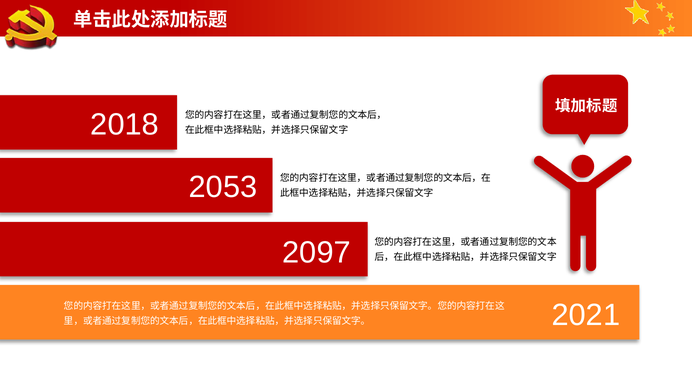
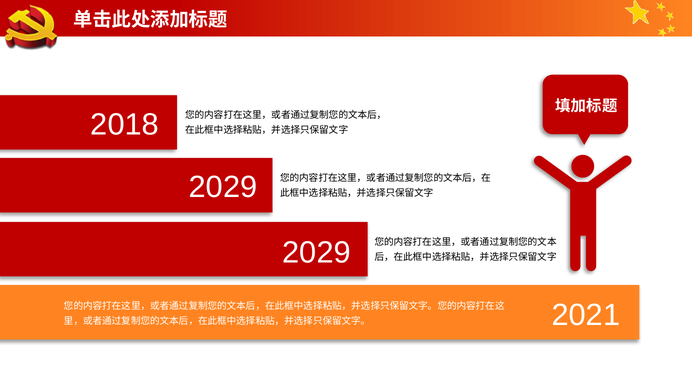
2053: 2053 -> 2029 (223, 187)
2097: 2097 -> 2029 (317, 253)
